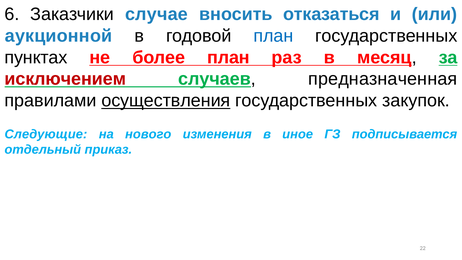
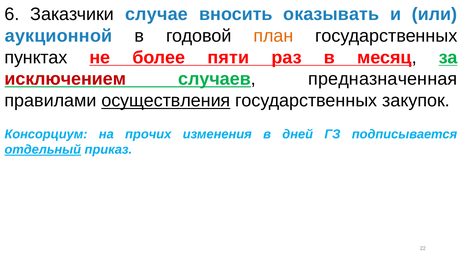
отказаться: отказаться -> оказывать (331, 14)
план colour: blue -> orange (273, 36)
более план: план -> пяти (228, 57)
Следующие: Следующие -> Консорциум (46, 134)
нового: нового -> прочих (148, 134)
иное: иное -> дней (298, 134)
отдельный underline: none -> present (43, 150)
